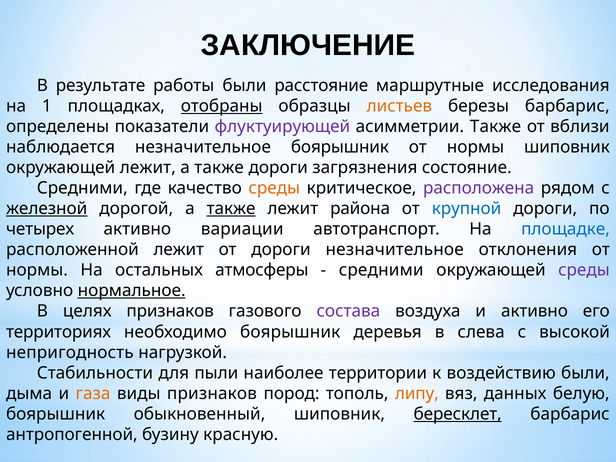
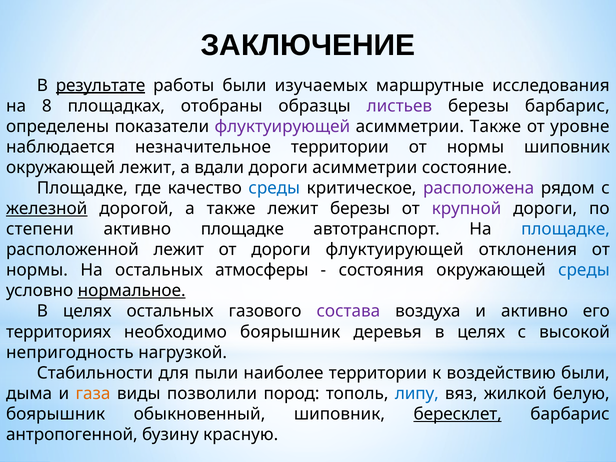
результате underline: none -> present (101, 85)
расстояние: расстояние -> изучаемых (321, 85)
1: 1 -> 8 (47, 106)
отобраны underline: present -> none (222, 106)
листьев colour: orange -> purple (399, 106)
вблизи: вблизи -> уровне (580, 126)
незначительное боярышник: боярышник -> территории (340, 147)
также: также -> вдали (219, 168)
дороги загрязнения: загрязнения -> асимметрии (365, 168)
Средними: Средними -> Площадке (82, 188)
среды colour: orange -> blue (274, 188)
также underline: present -> none (231, 209)
лежит района: района -> березы (360, 209)
крупной colour: blue -> purple (467, 209)
четырех: четырех -> степени (40, 229)
активно вариации: вариации -> площадке (242, 229)
дороги незначительное: незначительное -> флуктуирующей (395, 250)
средними: средними -> состояния (381, 270)
среды colour: purple -> blue (584, 270)
целях признаков: признаков -> остальных (170, 311)
деревья в слева: слева -> целях (481, 332)
виды признаков: признаков -> позволили (212, 394)
липу colour: orange -> blue (417, 394)
данных: данных -> жилкой (515, 394)
